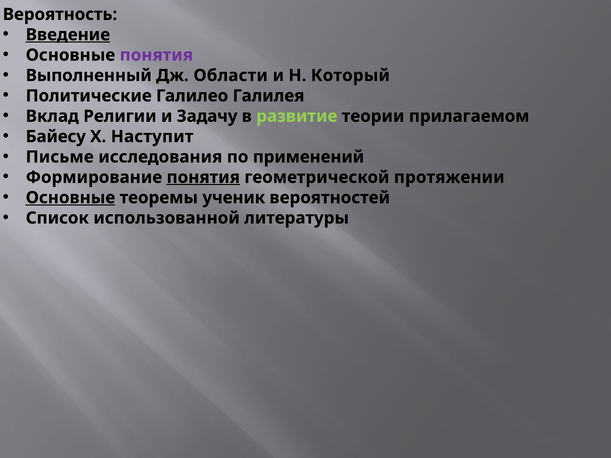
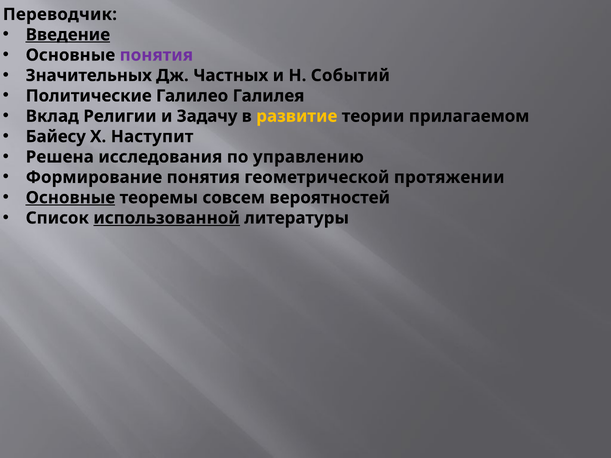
Вероятность: Вероятность -> Переводчик (60, 14)
Выполненный: Выполненный -> Значительных (89, 76)
Области: Области -> Частных (231, 76)
Который: Который -> Событий (350, 76)
развитие colour: light green -> yellow (297, 116)
Письме: Письме -> Решена (60, 157)
применений: применений -> управлению (308, 157)
понятия underline: present -> none (203, 177)
ученик: ученик -> совсем (234, 198)
использованной underline: none -> present (167, 218)
